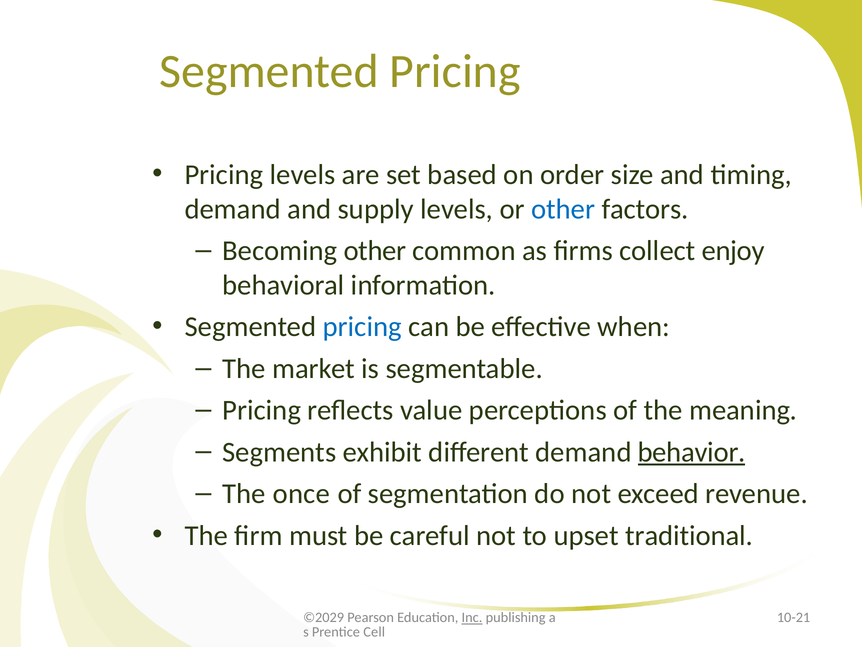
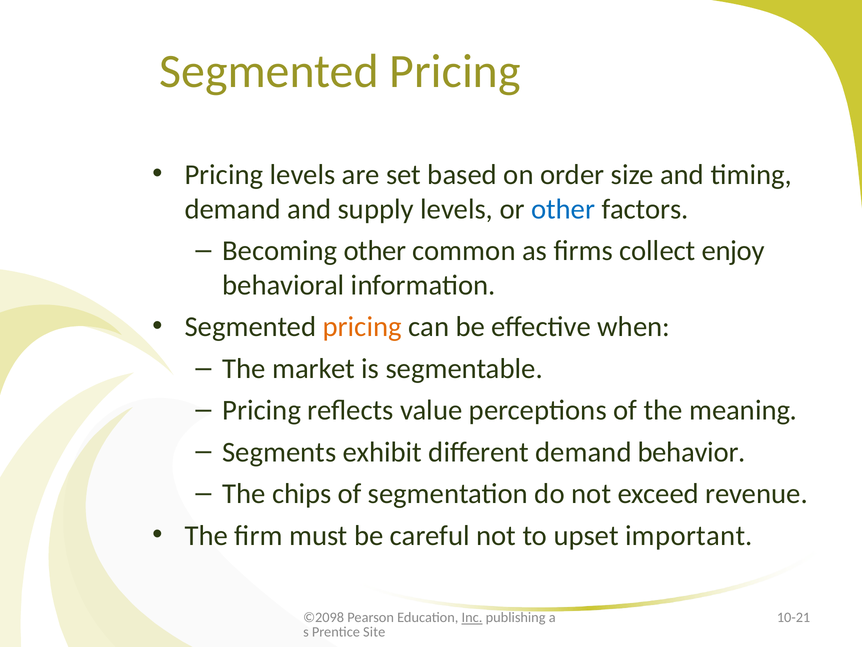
pricing colour: blue -> orange (362, 327)
behavior underline: present -> none (692, 452)
once: once -> chips (302, 493)
traditional: traditional -> important (689, 535)
©2029: ©2029 -> ©2098 (324, 617)
Cell: Cell -> Site (374, 632)
